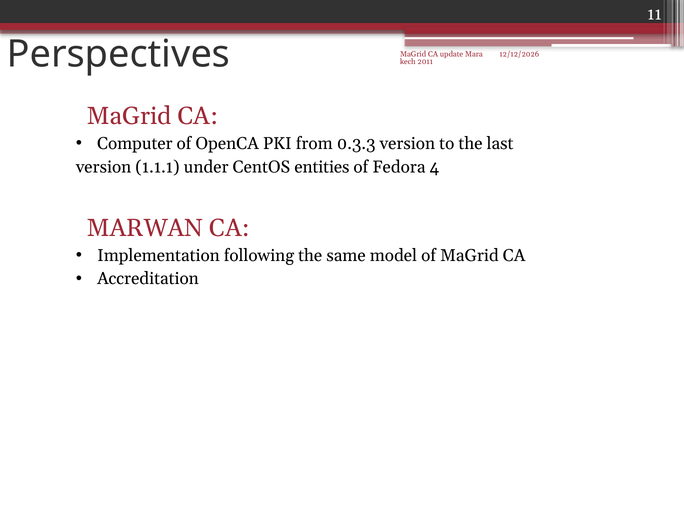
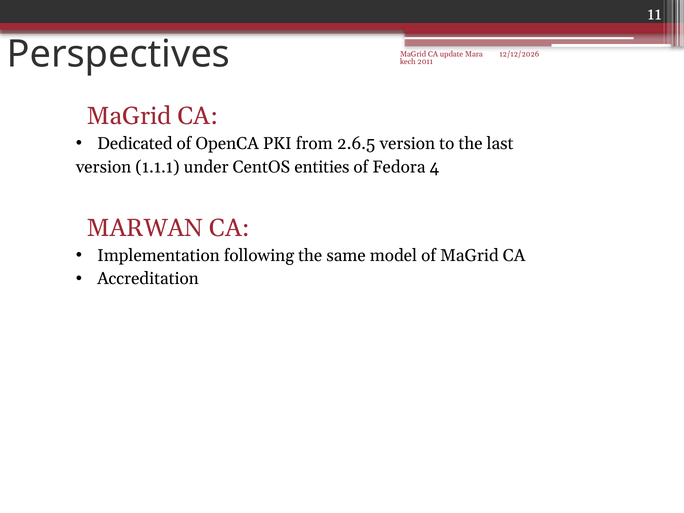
Computer: Computer -> Dedicated (135, 144)
0.3.3: 0.3.3 -> 2.6.5 (356, 144)
